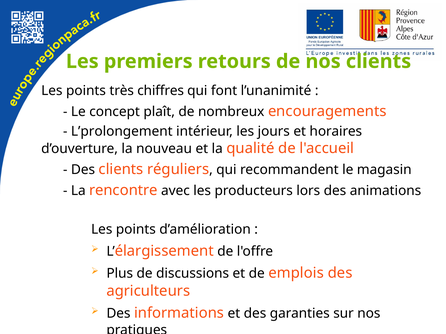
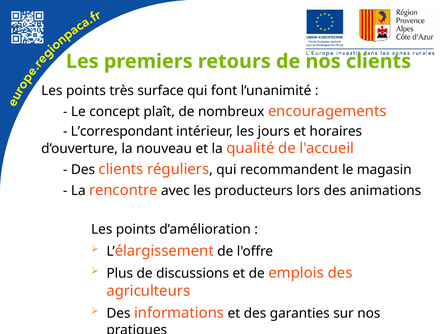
chiffres: chiffres -> surface (161, 91)
L’prolongement: L’prolongement -> L’correspondant (122, 131)
